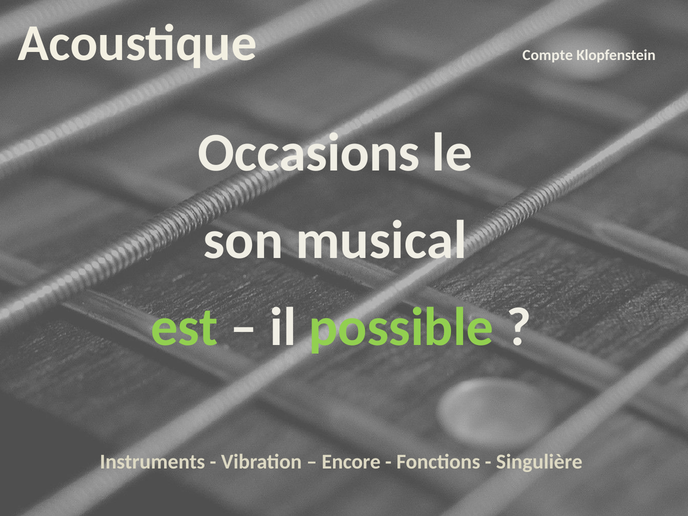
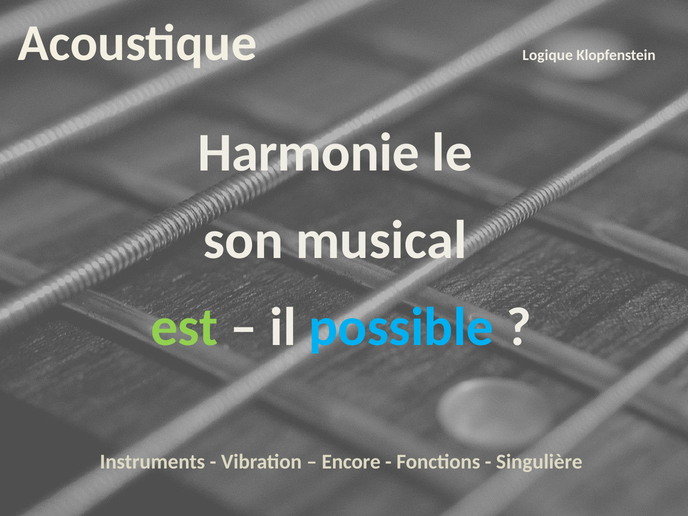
Compte: Compte -> Logique (548, 55)
Occasions: Occasions -> Harmonie (309, 153)
possible colour: light green -> light blue (401, 327)
